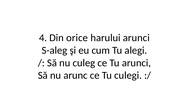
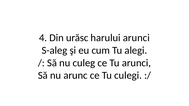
orice: orice -> urăsc (77, 38)
